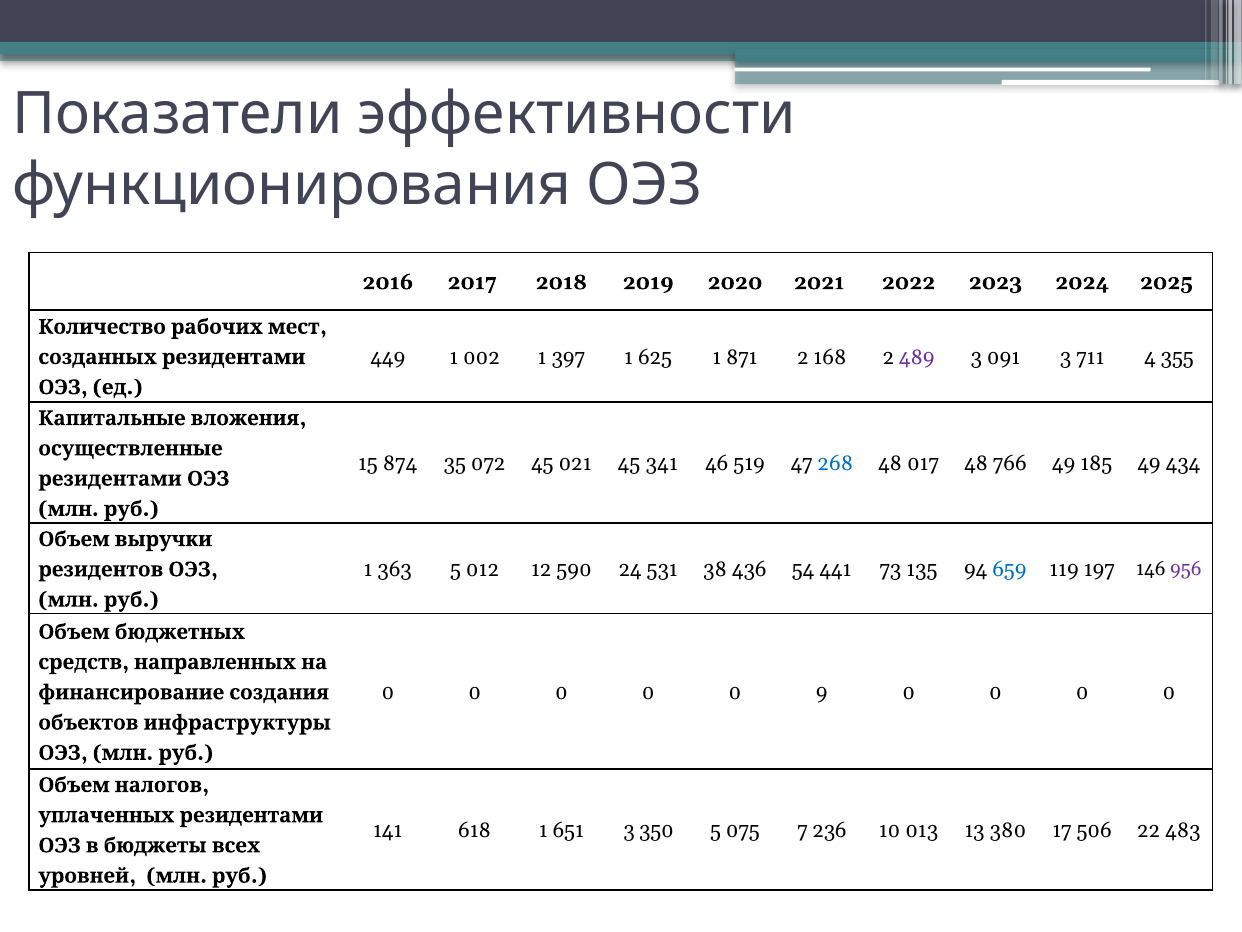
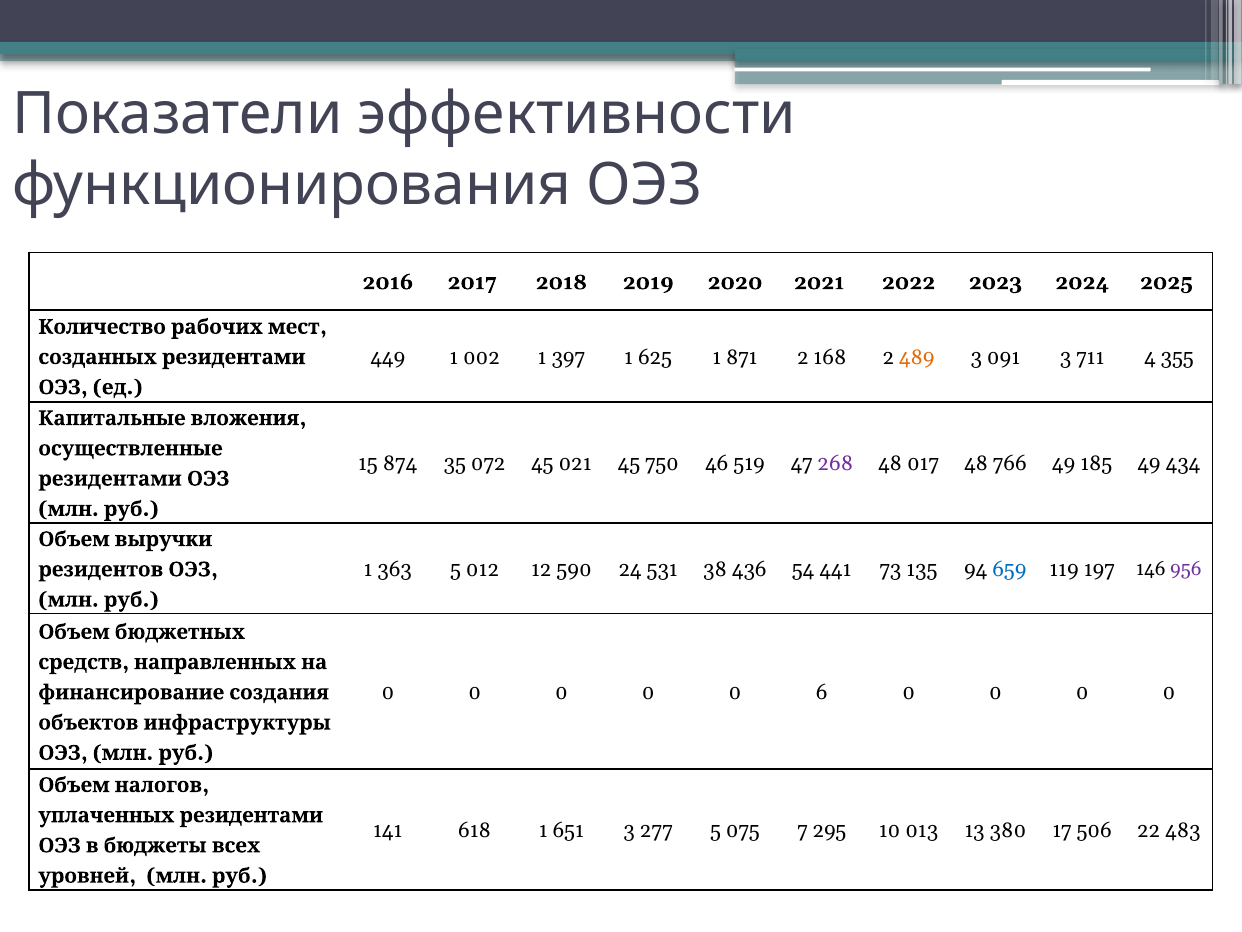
489 colour: purple -> orange (917, 357)
341: 341 -> 750 (662, 463)
268 colour: blue -> purple (835, 463)
9: 9 -> 6 (822, 692)
350: 350 -> 277 (656, 830)
236: 236 -> 295 (830, 830)
